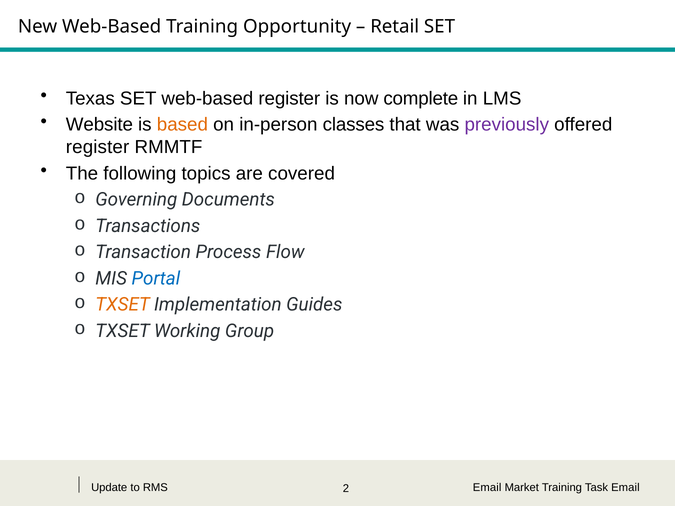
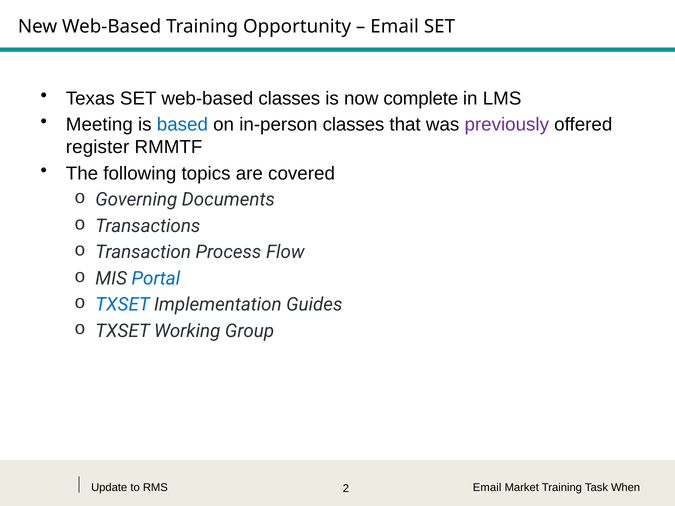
Retail: Retail -> Email (395, 27)
web-based register: register -> classes (289, 98)
Website: Website -> Meeting (99, 125)
based colour: orange -> blue (182, 125)
TXSET colour: orange -> blue (123, 305)
Task Email: Email -> When (626, 488)
